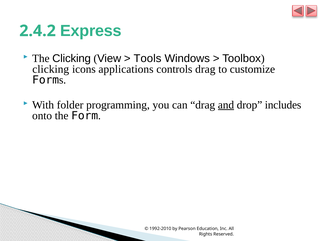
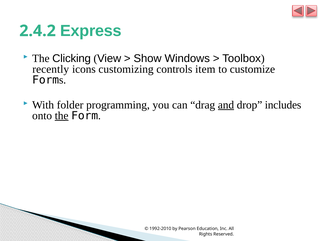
Tools: Tools -> Show (148, 59)
clicking: clicking -> recently (51, 69)
applications: applications -> customizing (126, 69)
controls drag: drag -> item (205, 69)
the underline: none -> present (62, 116)
